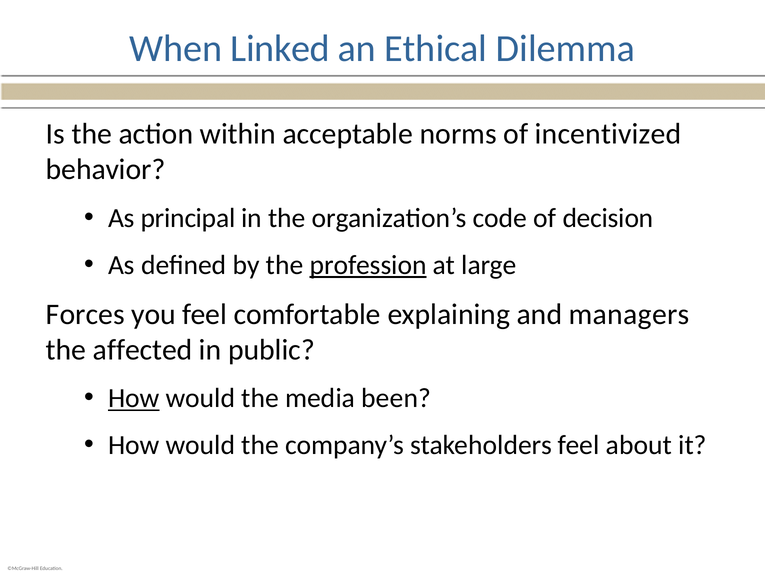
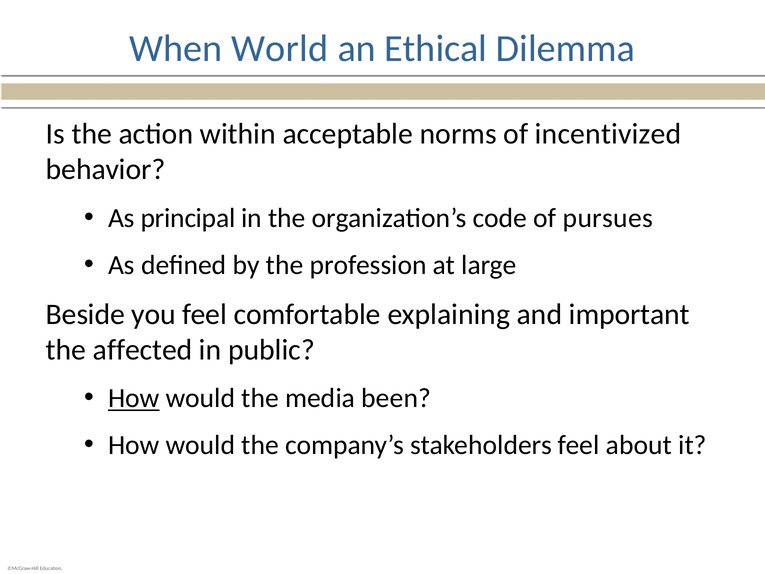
Linked: Linked -> World (280, 49)
decision: decision -> pursues (608, 218)
profession underline: present -> none (368, 265)
Forces: Forces -> Beside (85, 314)
managers: managers -> important (629, 314)
